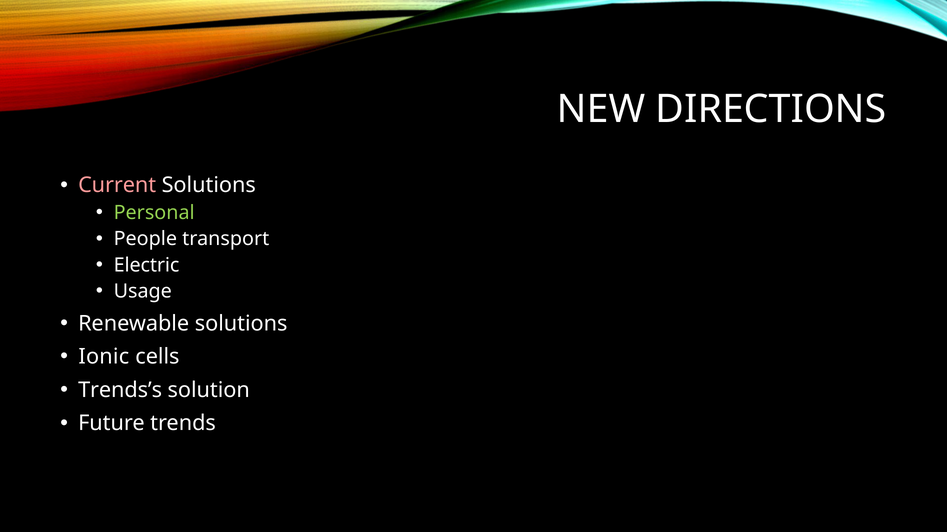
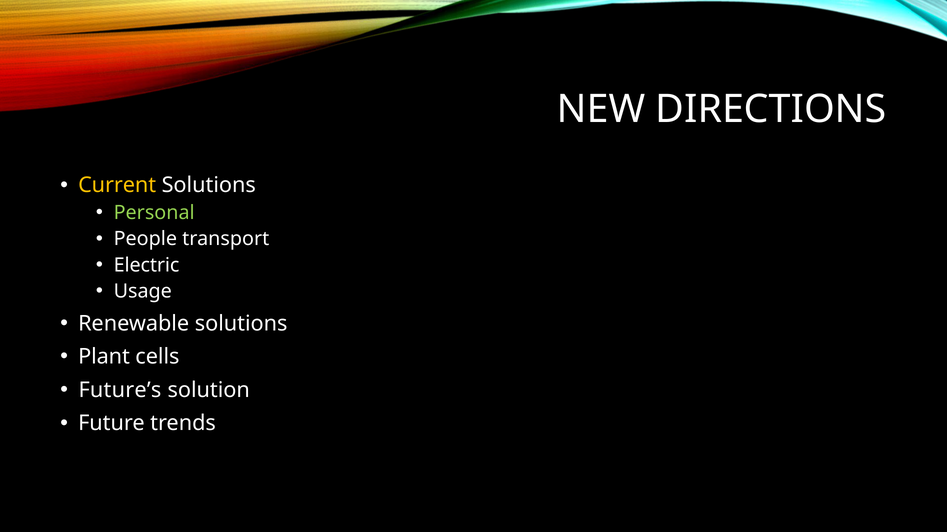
Current colour: pink -> yellow (117, 186)
Ionic: Ionic -> Plant (104, 357)
Trends’s: Trends’s -> Future’s (120, 390)
